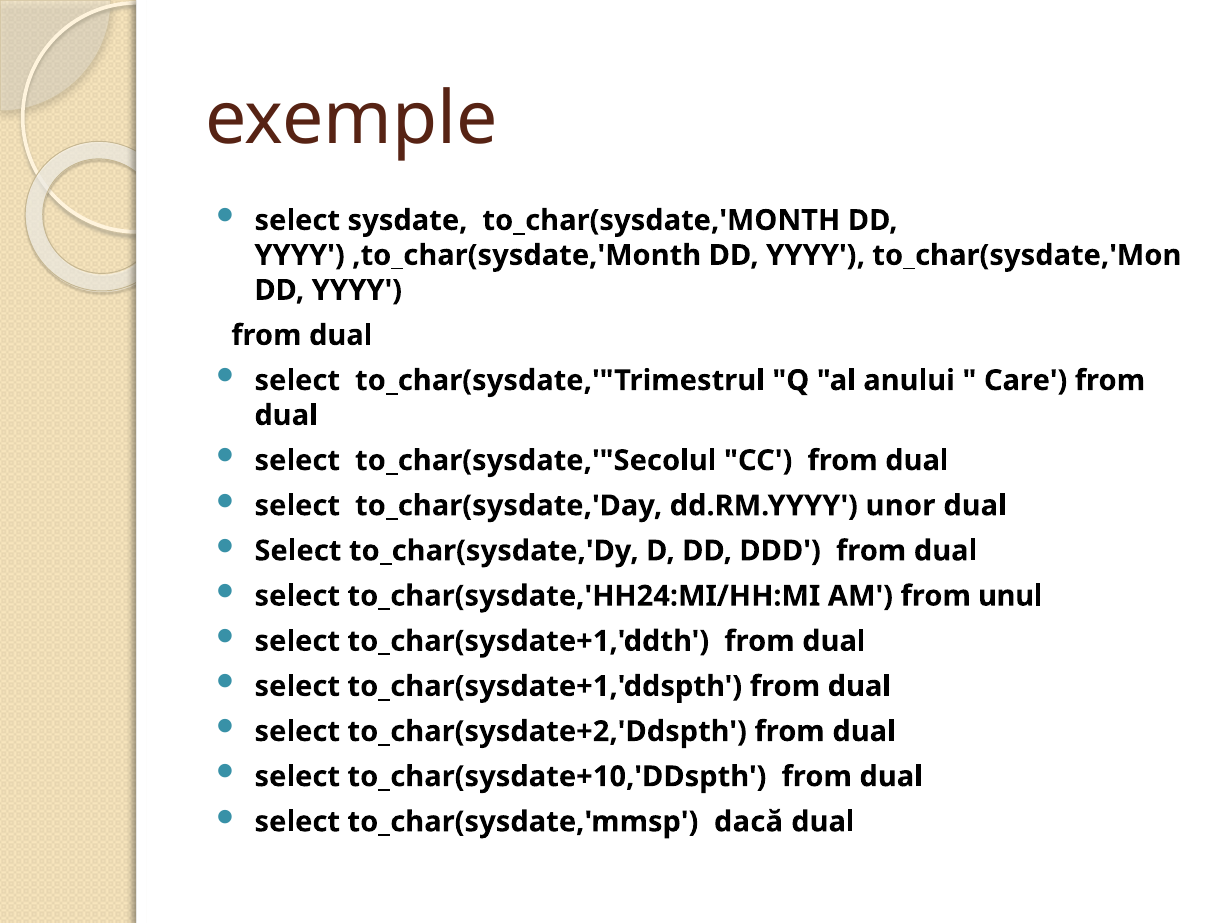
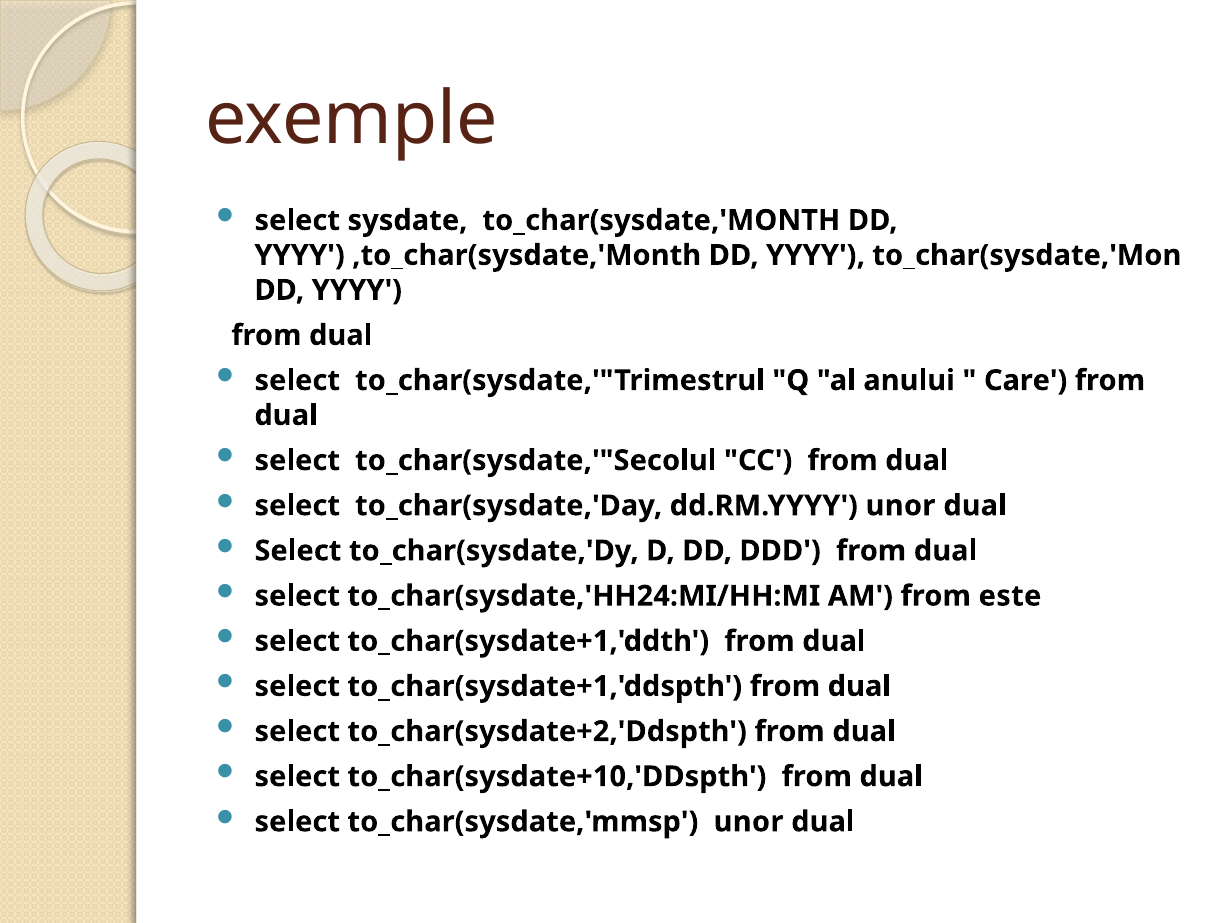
unul: unul -> este (1010, 596)
to_char(sysdate,'mmsp dacă: dacă -> unor (748, 821)
